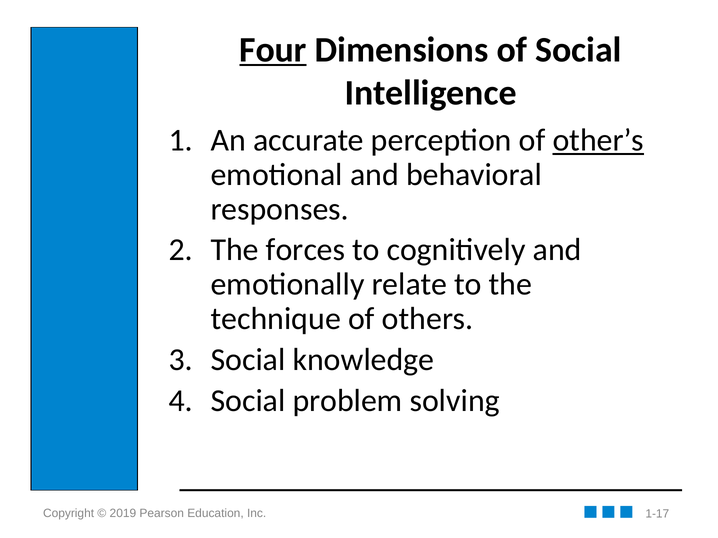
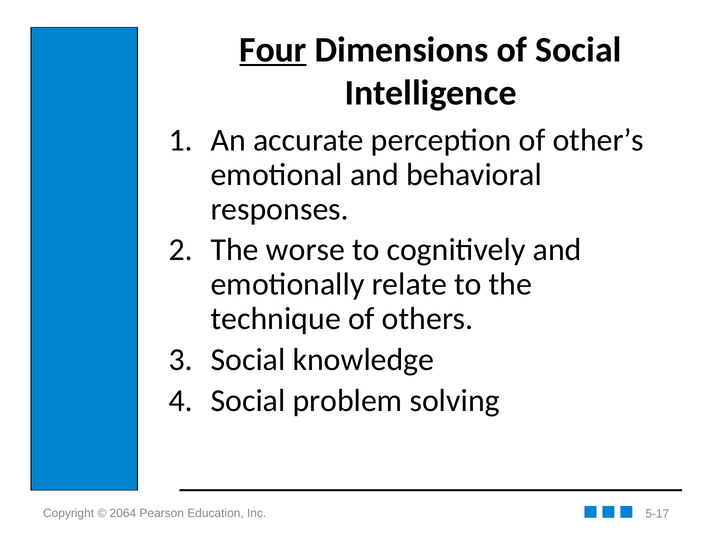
other’s underline: present -> none (598, 140)
forces: forces -> worse (306, 250)
2019: 2019 -> 2064 (123, 514)
1-17: 1-17 -> 5-17 (657, 514)
